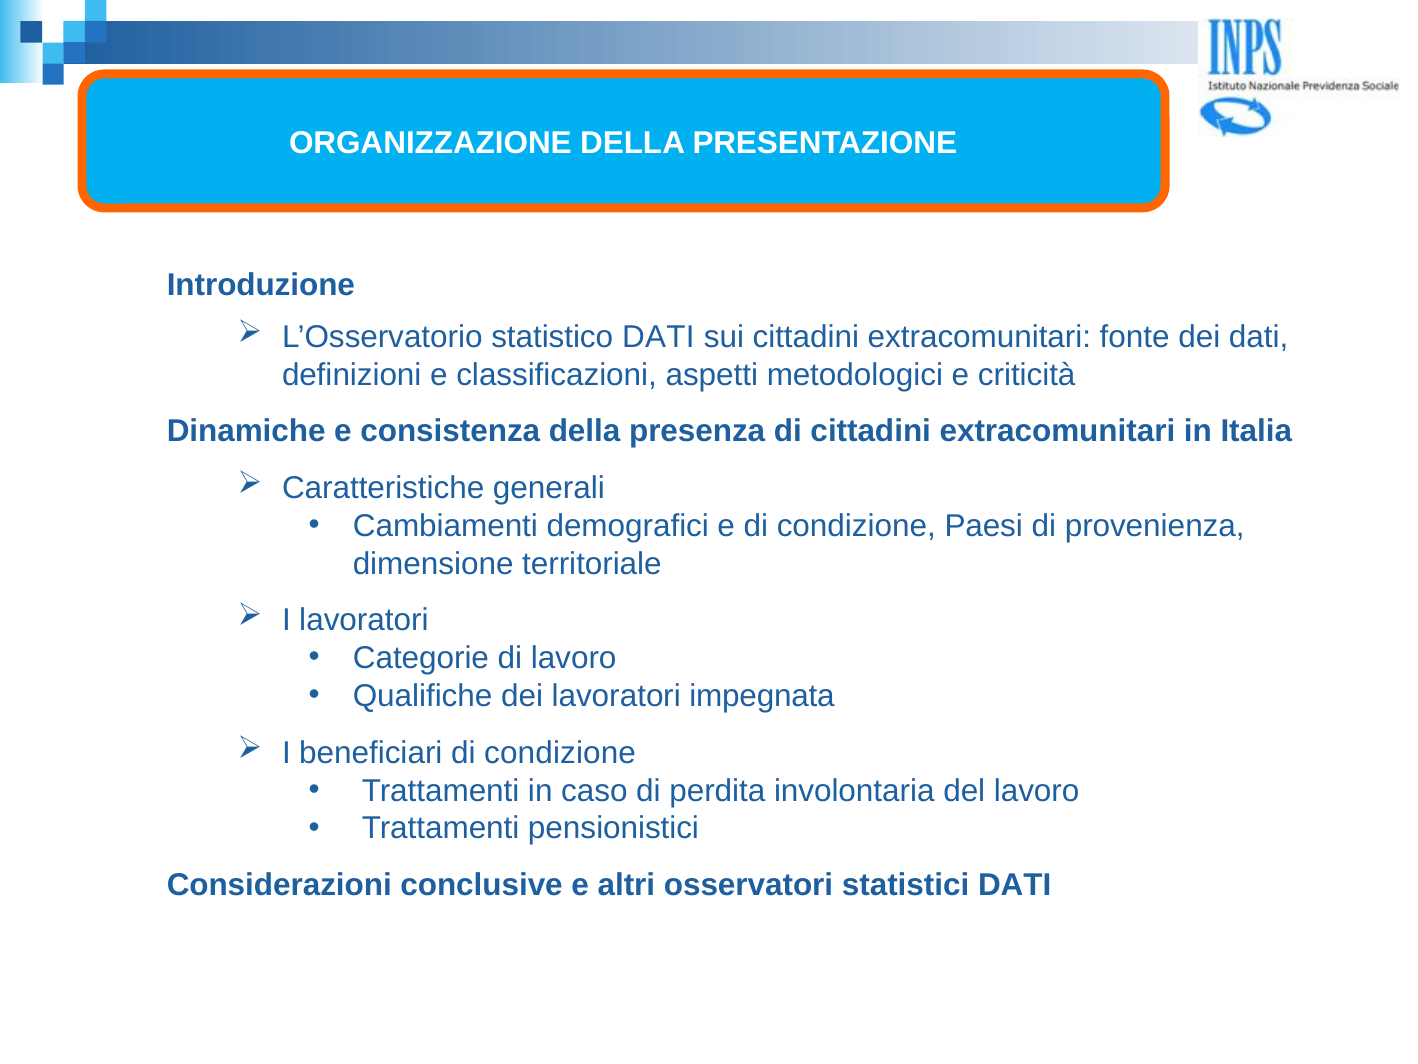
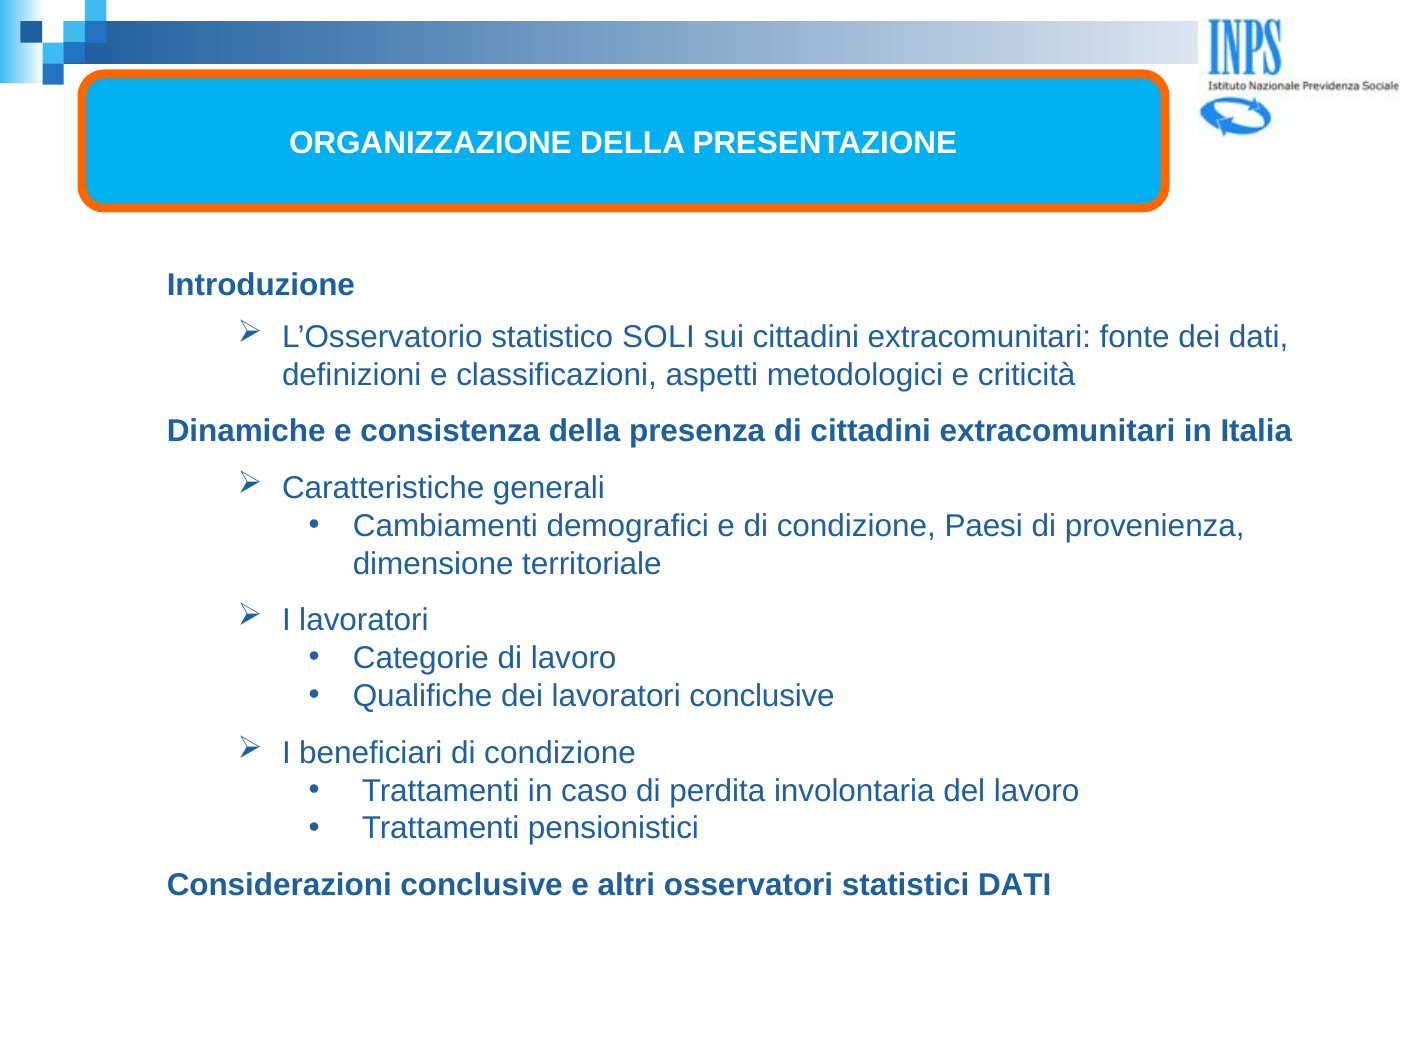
statistico DATI: DATI -> SOLI (658, 337)
lavoratori impegnata: impegnata -> conclusive (762, 696)
